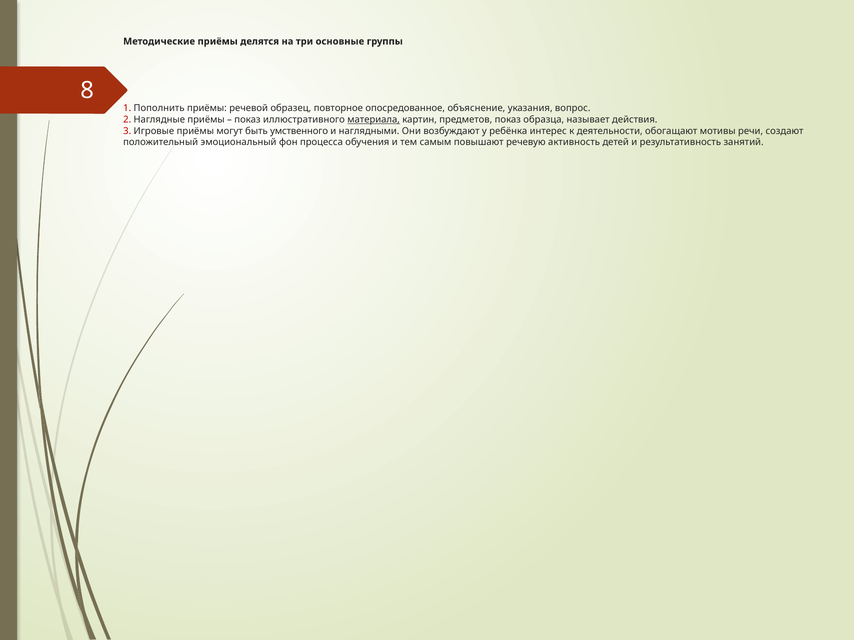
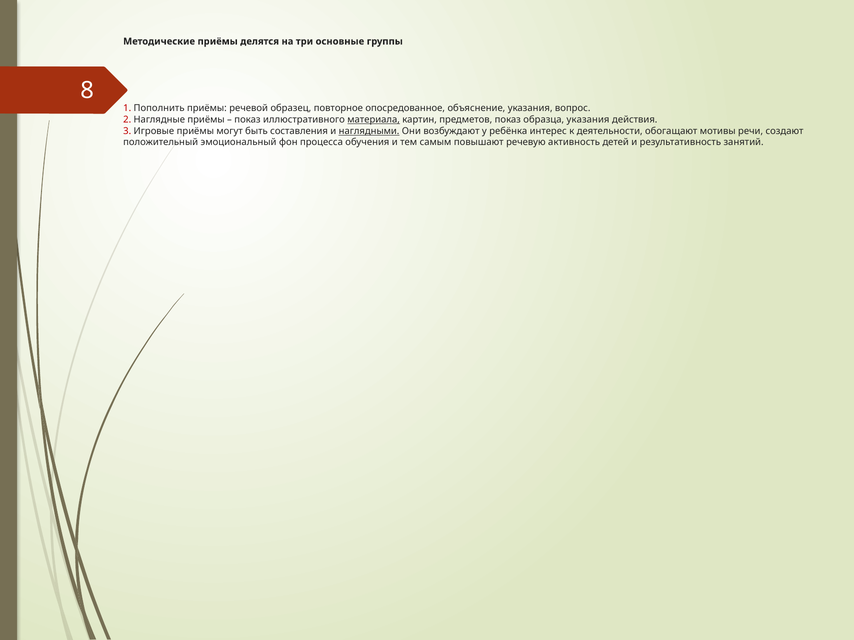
образца называет: называет -> указания (588, 120)
умственного: умственного -> составления (299, 131)
наглядными underline: none -> present (369, 131)
